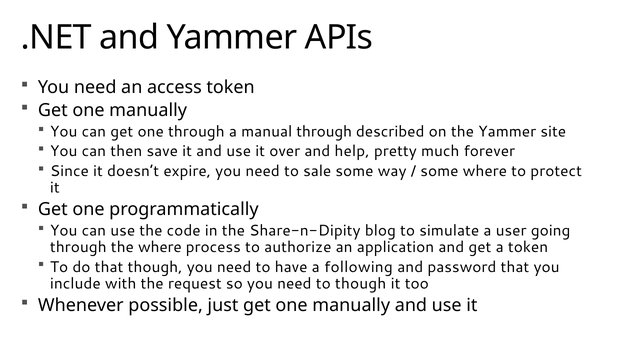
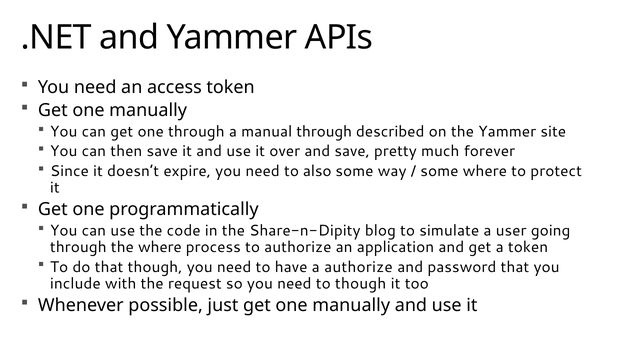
and help: help -> save (352, 152)
sale: sale -> also (317, 171)
a following: following -> authorize (358, 267)
